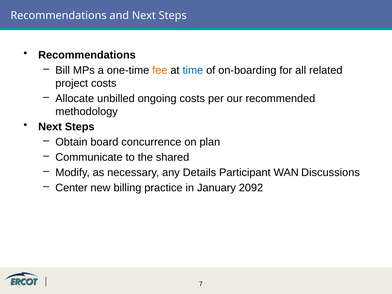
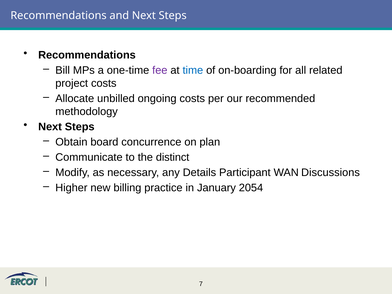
fee colour: orange -> purple (160, 70)
shared: shared -> distinct (173, 157)
Center: Center -> Higher (71, 188)
2092: 2092 -> 2054 (251, 188)
